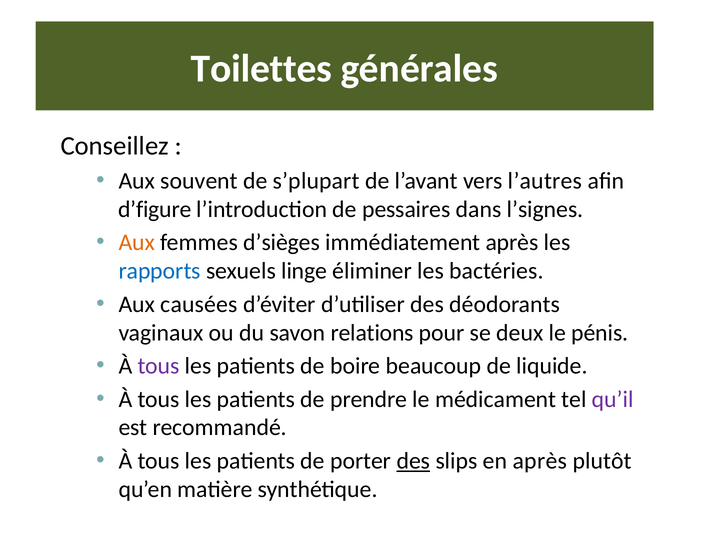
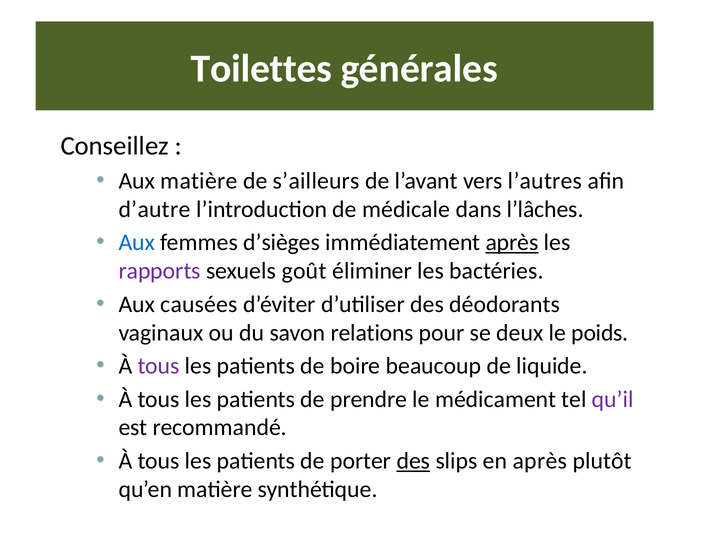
Aux souvent: souvent -> matière (199, 181)
s’plupart: s’plupart -> s’ailleurs (316, 181)
d’figure: d’figure -> d’autre (155, 210)
pessaires: pessaires -> médicale (406, 210)
l’signes: l’signes -> l’lâches (545, 210)
Aux colour: orange -> blue (137, 243)
après underline: none -> present (512, 243)
rapports colour: blue -> purple (160, 271)
linge: linge -> goût (304, 271)
pénis: pénis -> poids (600, 333)
